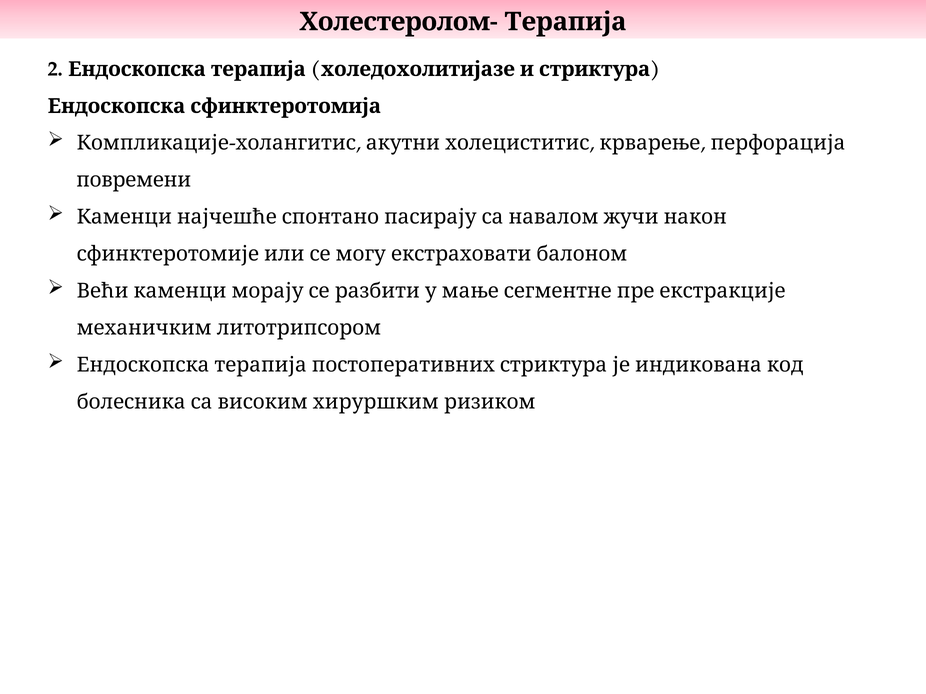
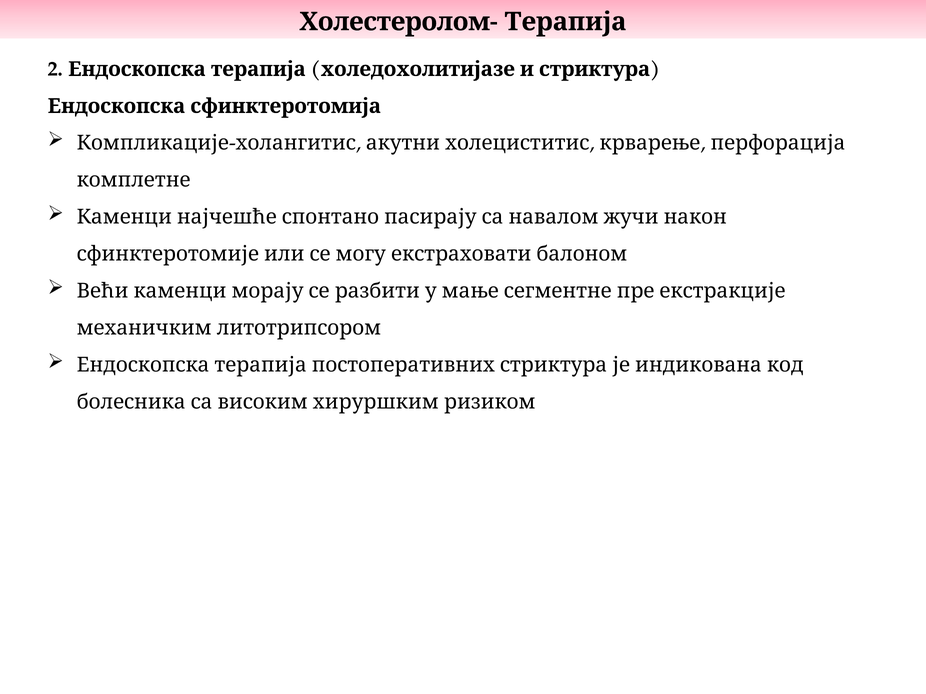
повремени: повремени -> комплетне (134, 180)
